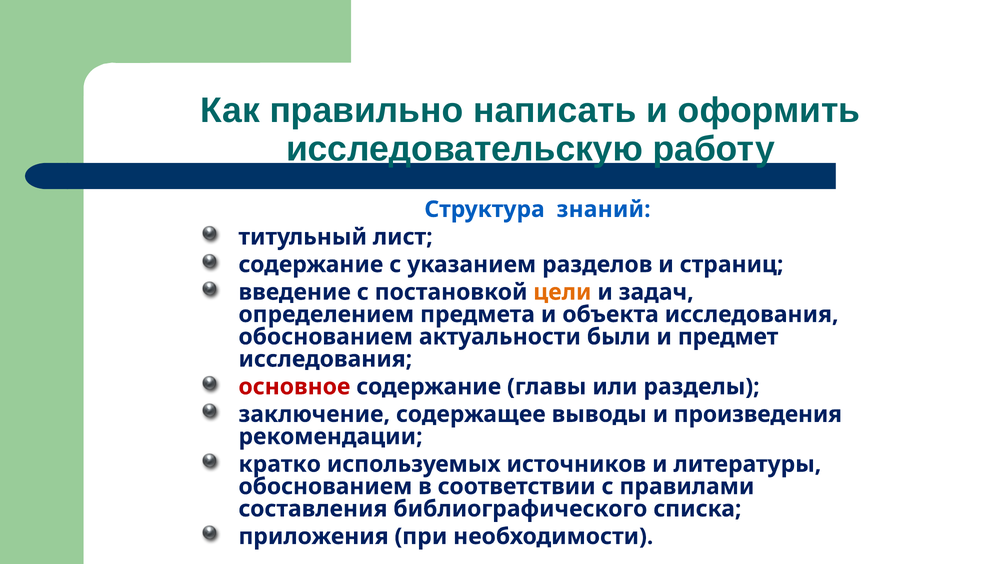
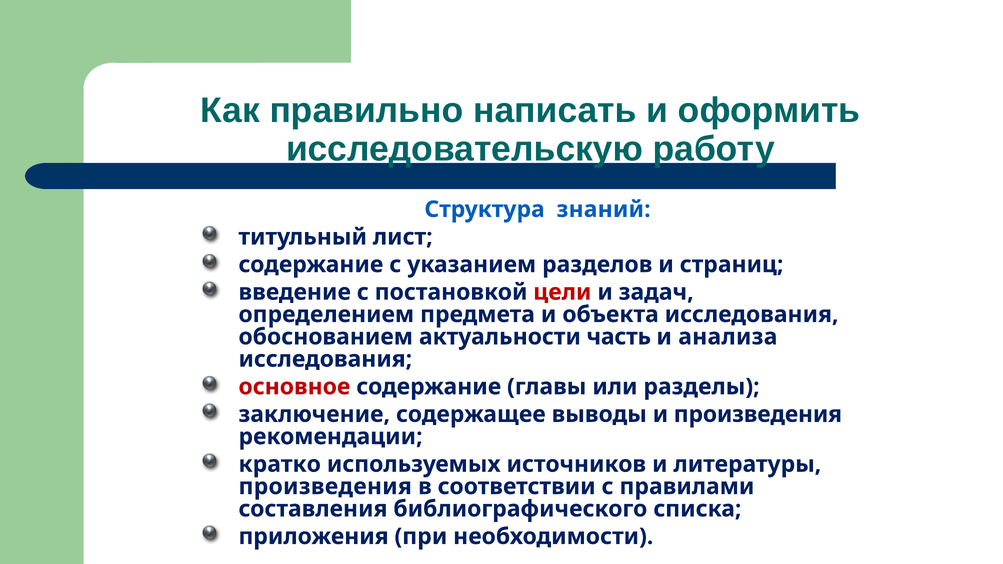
цели colour: orange -> red (562, 292)
были: были -> часть (619, 337)
предмет: предмет -> анализа (728, 337)
обоснованием: обоснованием -> произведения (325, 487)
